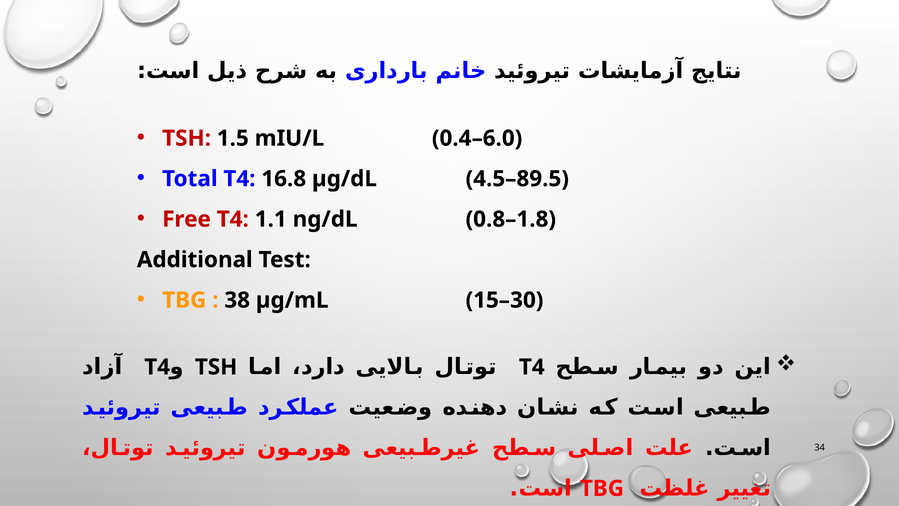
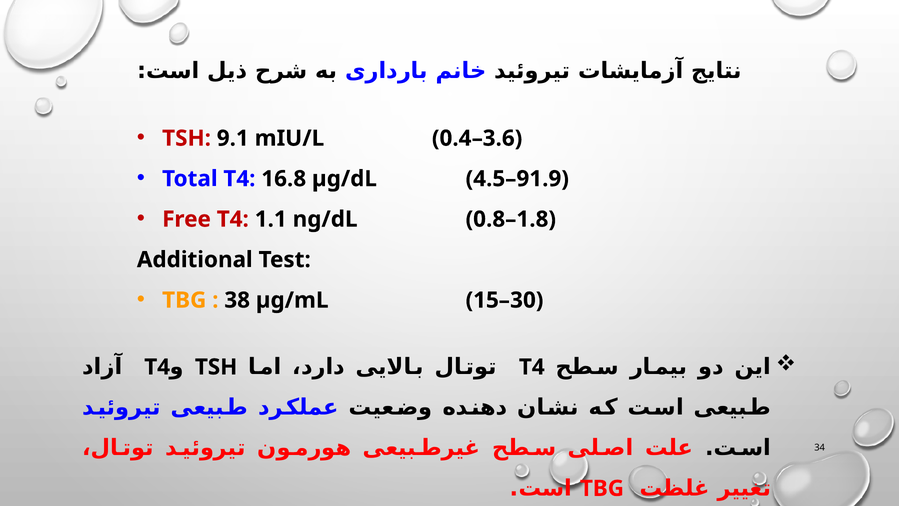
1.5: 1.5 -> 9.1 (233, 138)
0.4–6.0: 0.4–6.0 -> 0.4–3.6 (477, 138)
4.5–89.5: 4.5–89.5 -> 4.5–91.9 (517, 179)
